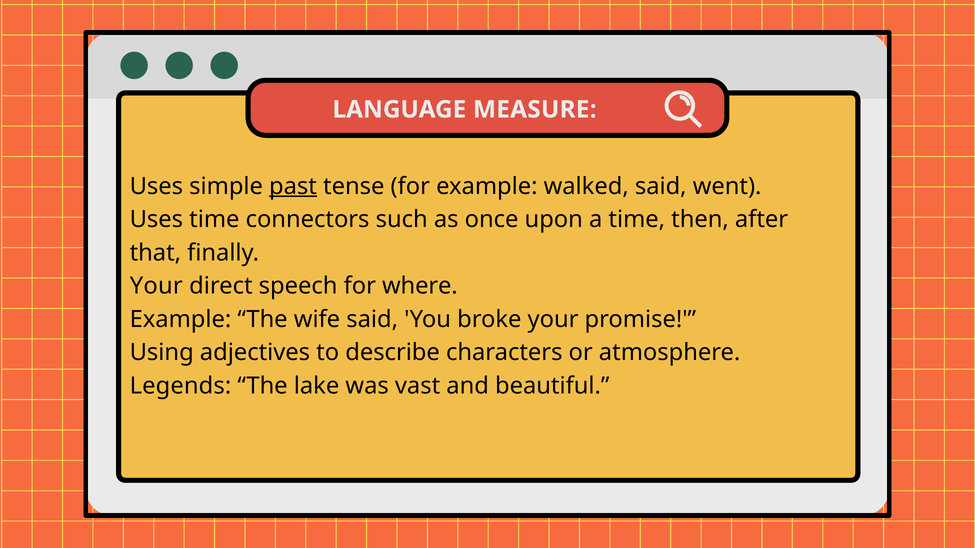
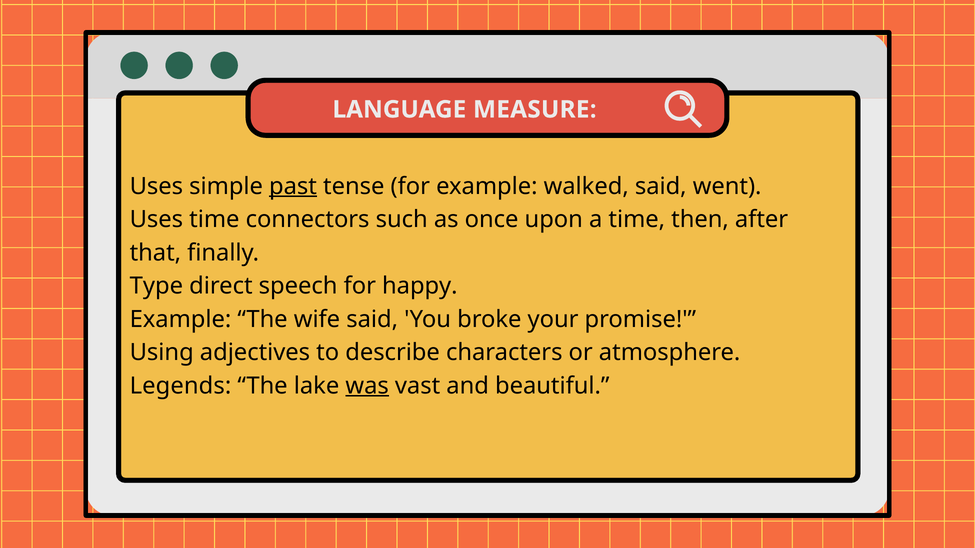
Your: Your -> Type (156, 286)
where: where -> happy (420, 286)
was underline: none -> present (367, 386)
